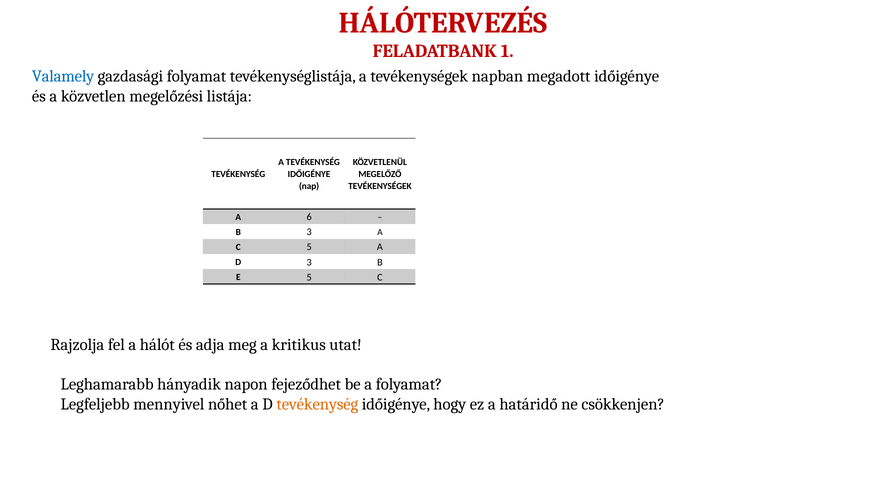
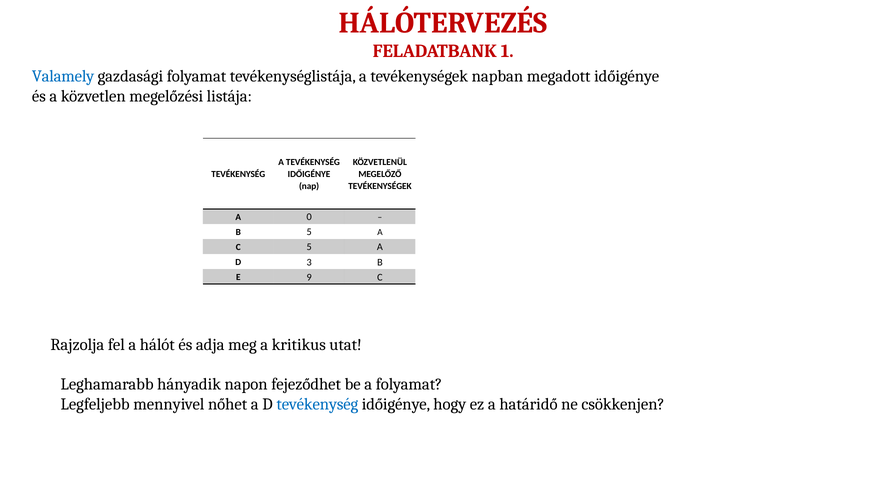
6: 6 -> 0 (309, 217)
B 3: 3 -> 5 (309, 232)
E 5: 5 -> 9 (309, 277)
tevékenység colour: orange -> blue (317, 404)
